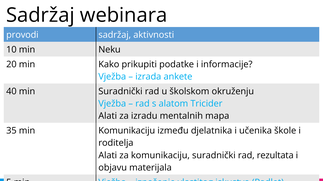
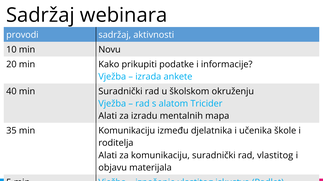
Neku: Neku -> Novu (110, 50)
rad rezultata: rezultata -> vlastitog (275, 156)
